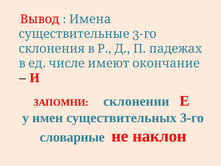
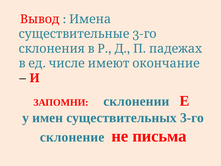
словарные: словарные -> склонение (72, 137)
наклон: наклон -> письма (159, 136)
